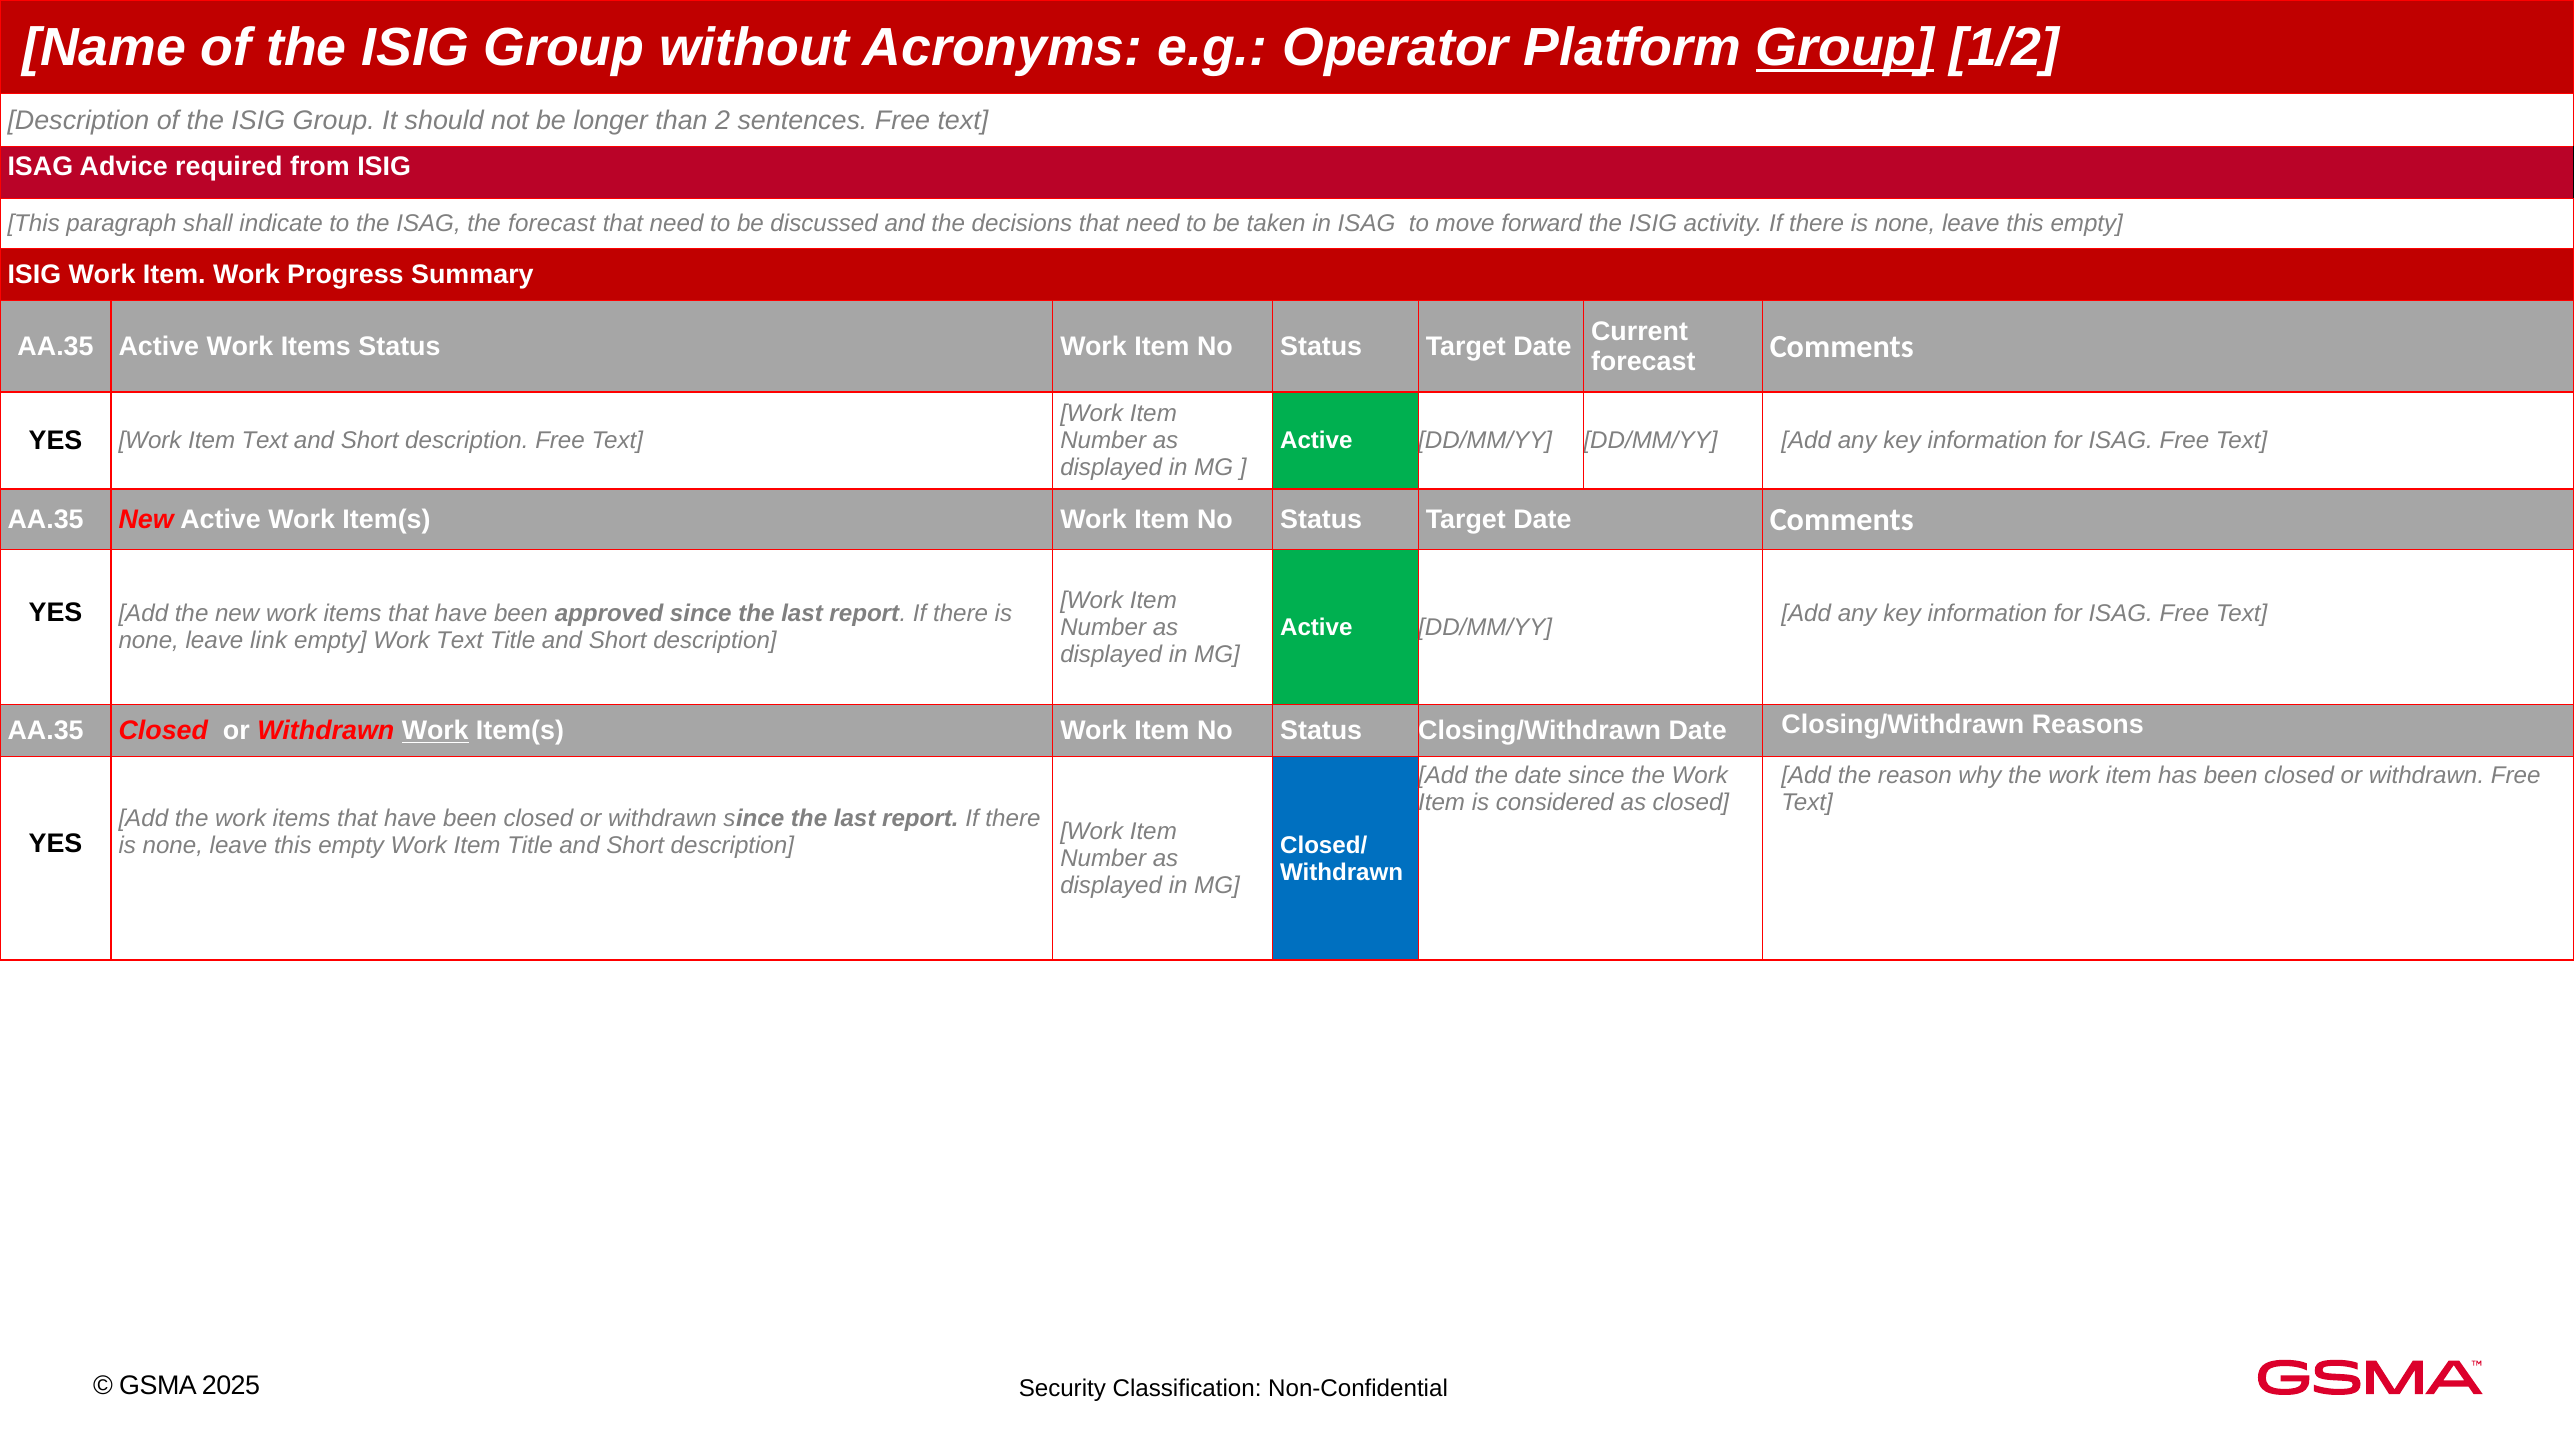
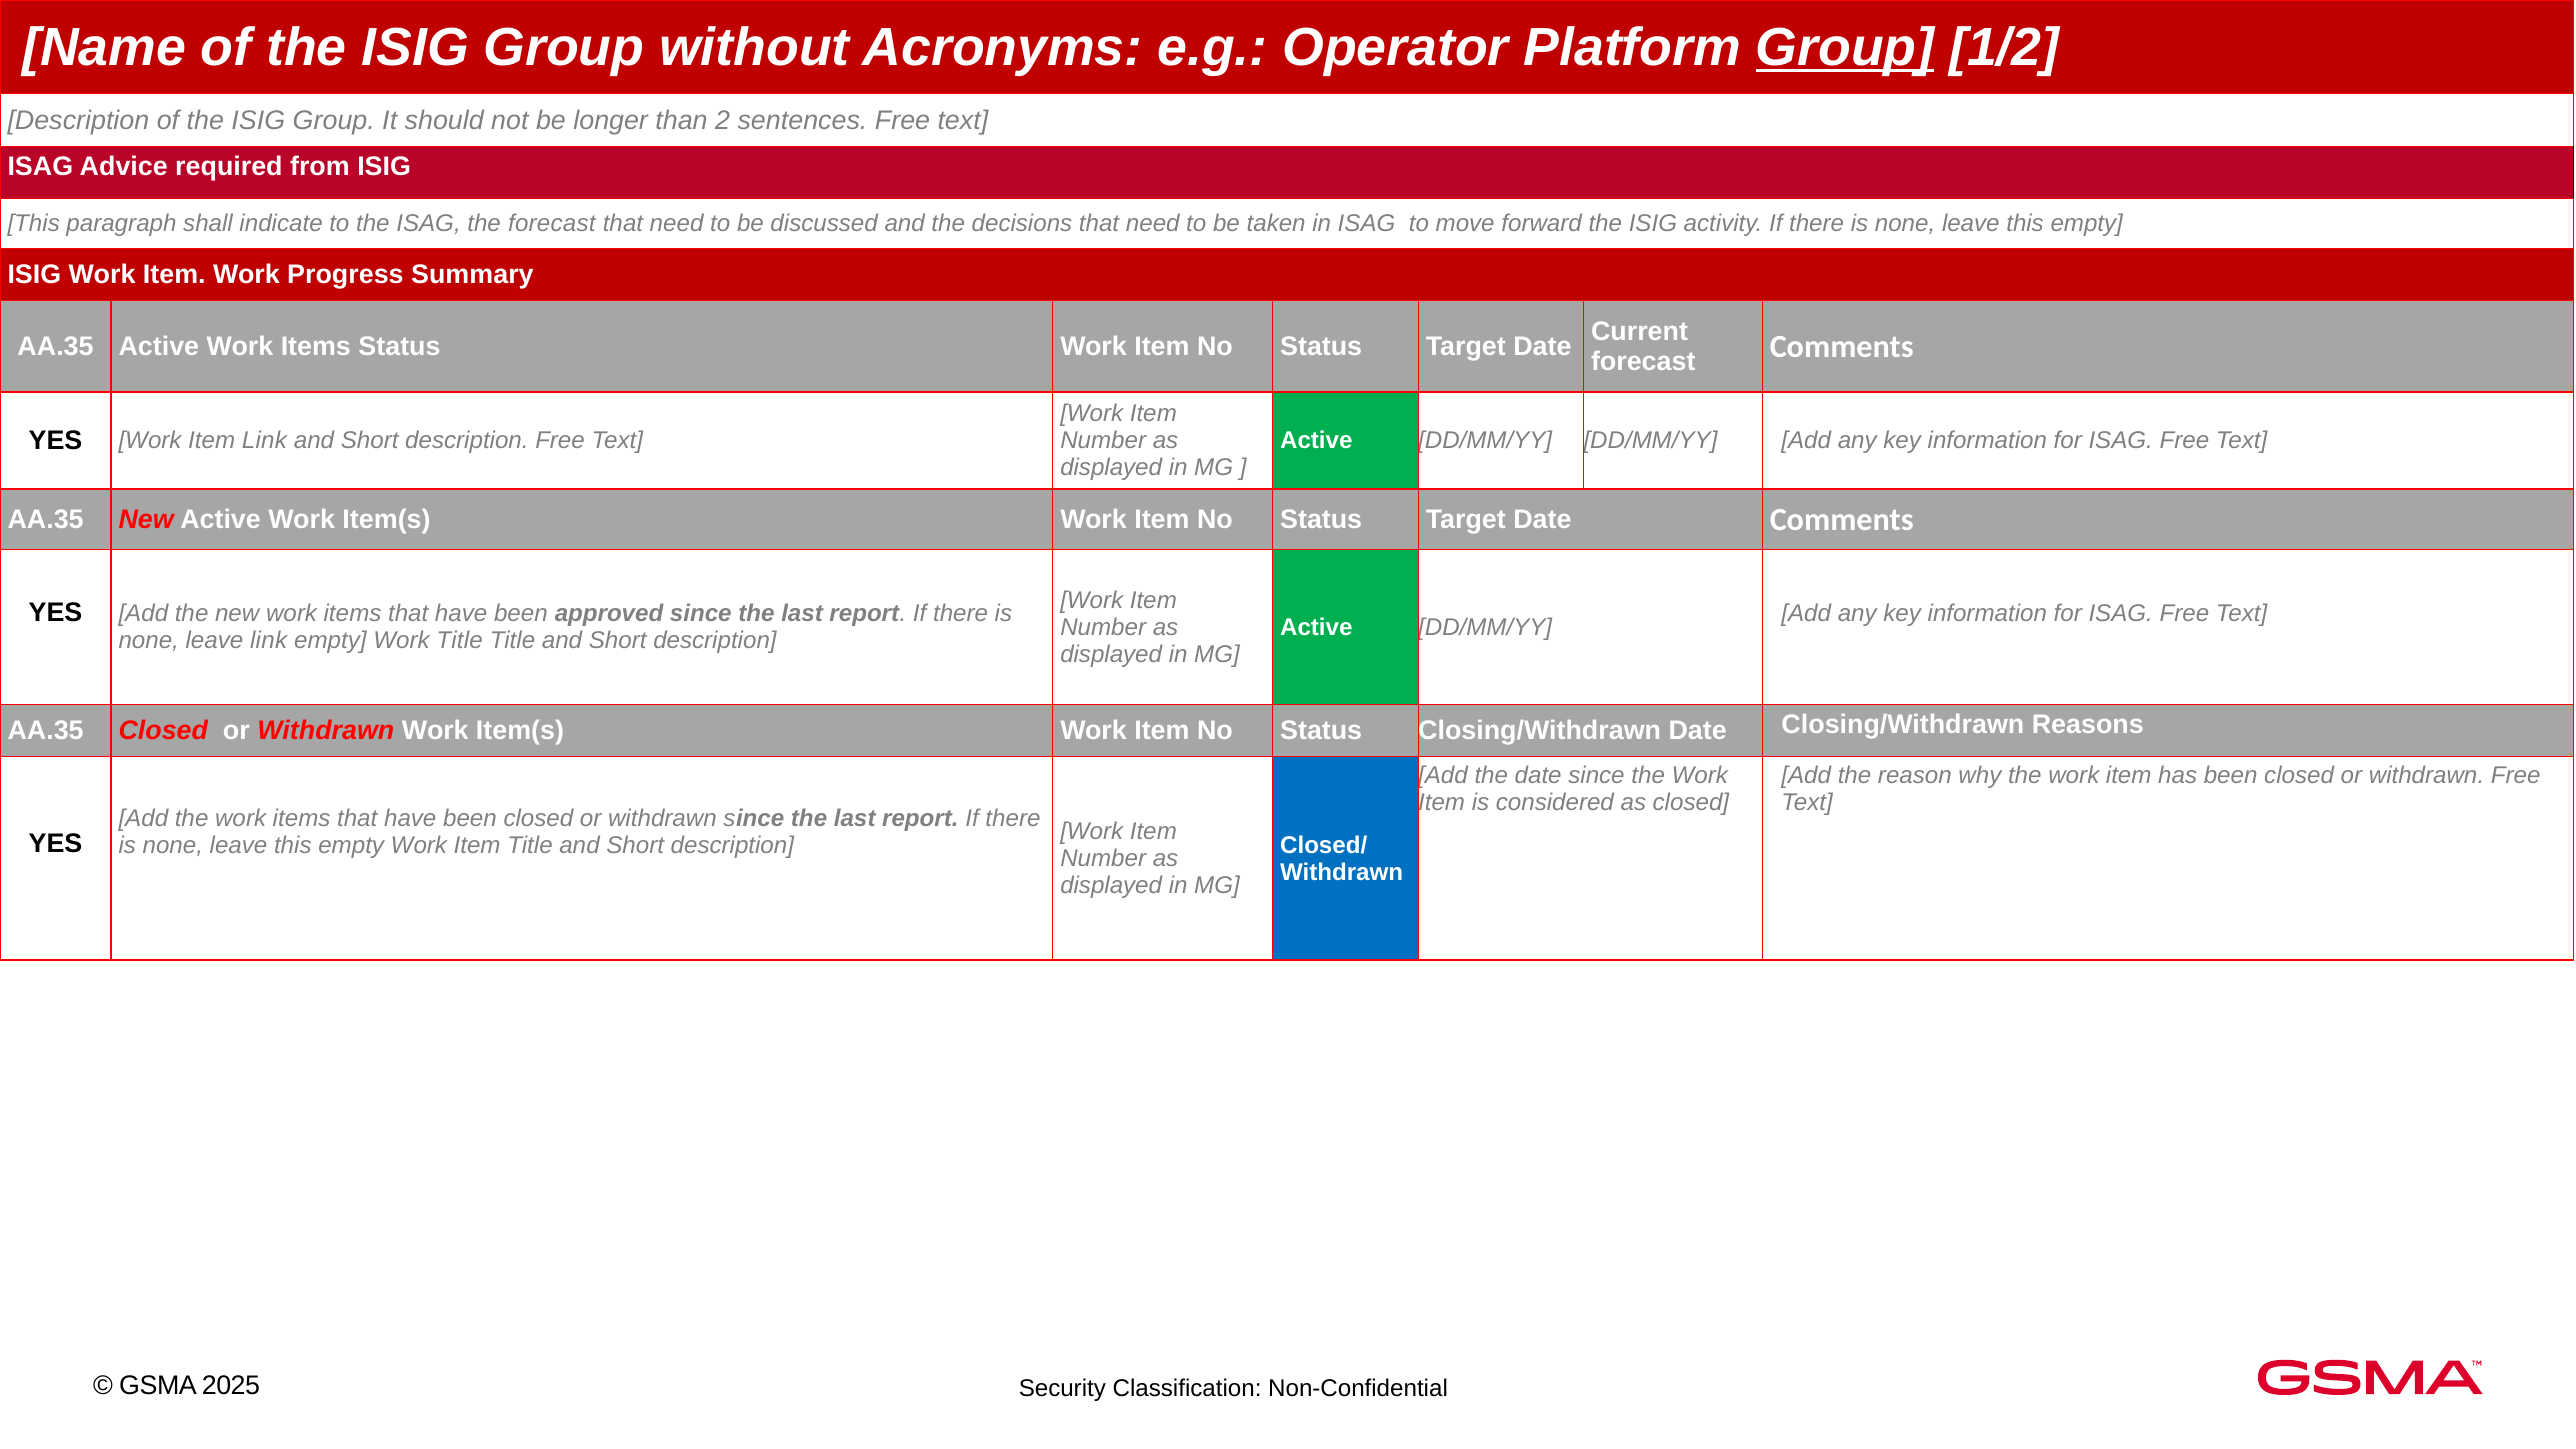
Item Text: Text -> Link (264, 441)
Work Text: Text -> Title (460, 641)
Work underline: present -> none (435, 731)
